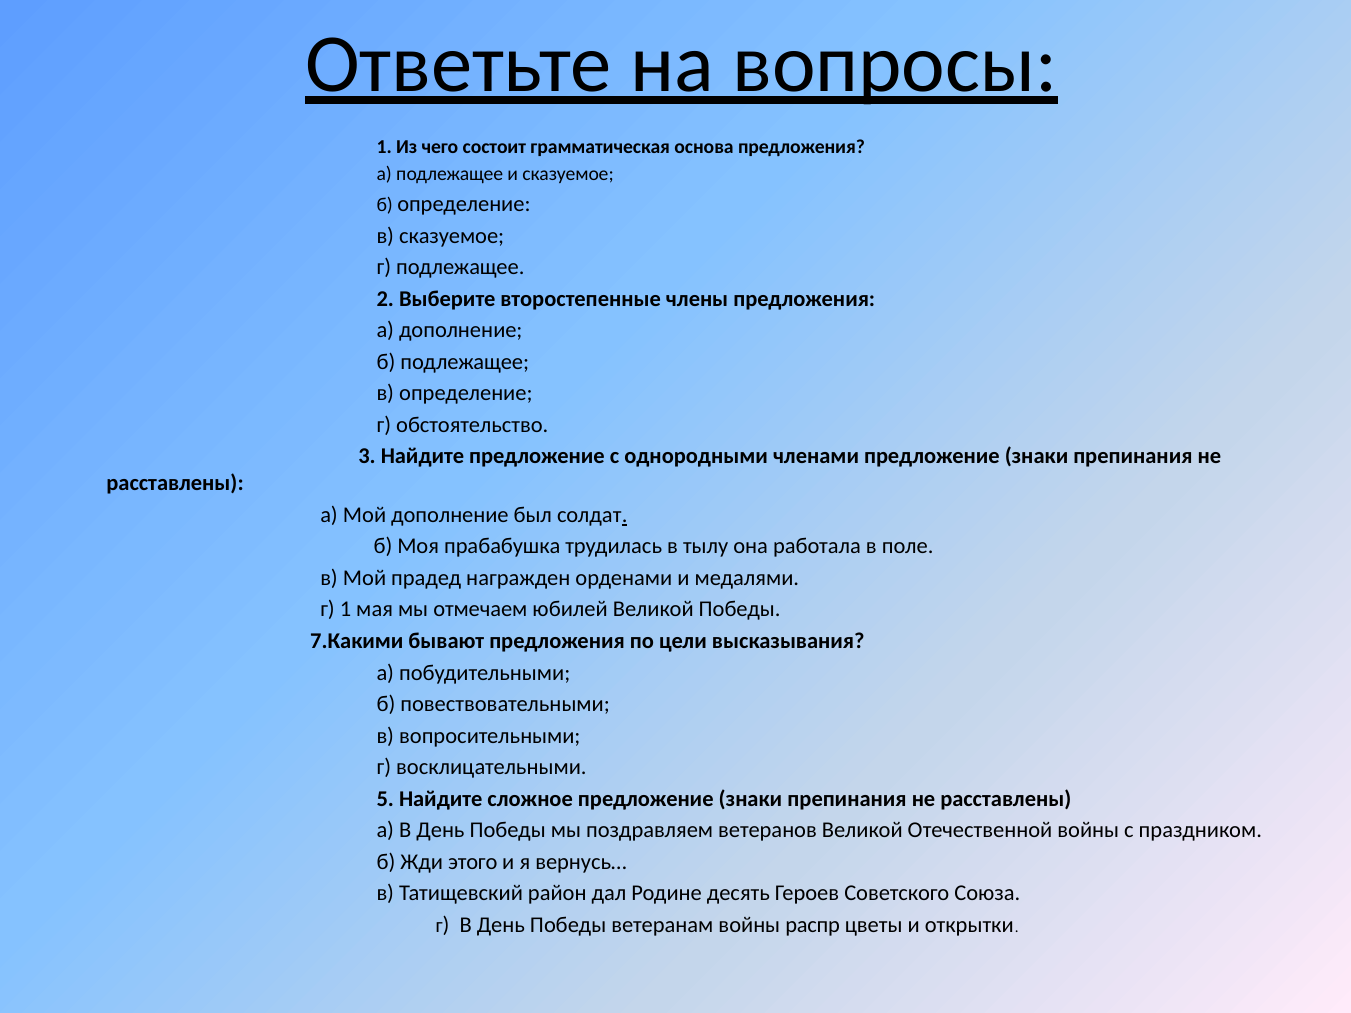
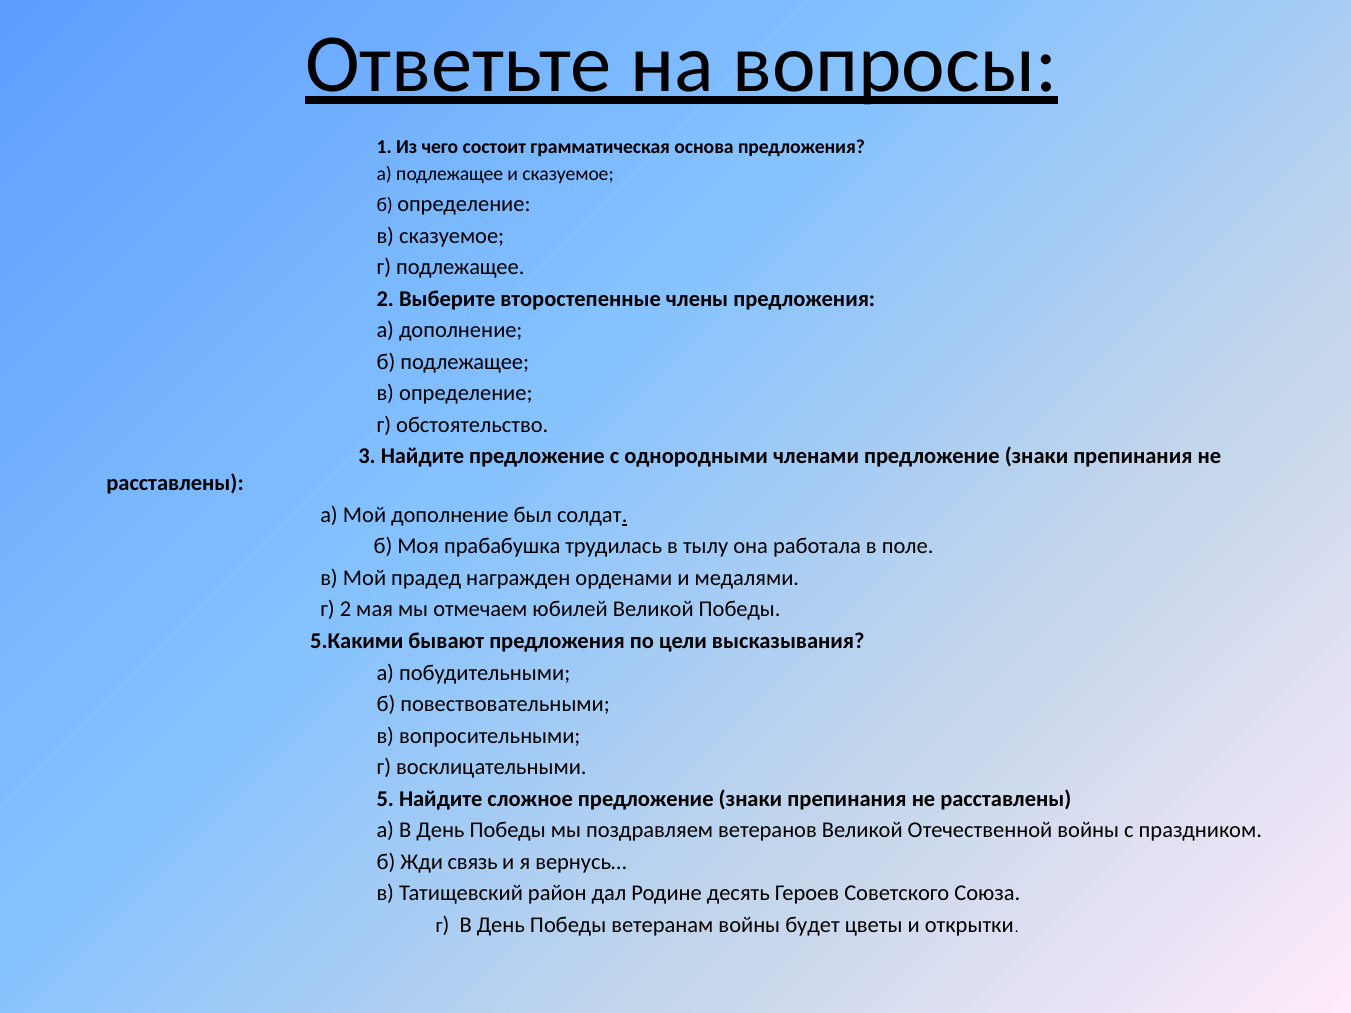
г 1: 1 -> 2 (346, 610)
7.Какими: 7.Какими -> 5.Какими (357, 641)
этого: этого -> связь (473, 862)
распр: распр -> будет (813, 925)
